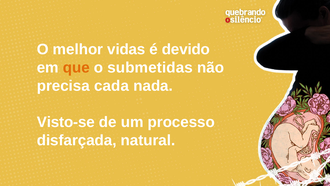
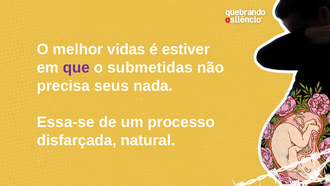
devido: devido -> estiver (186, 49)
que colour: orange -> purple (76, 68)
cada: cada -> seus (111, 86)
Visto-se: Visto-se -> Essa-se (66, 122)
